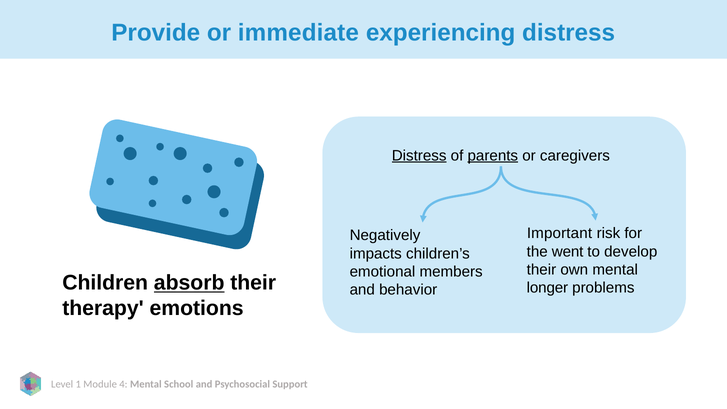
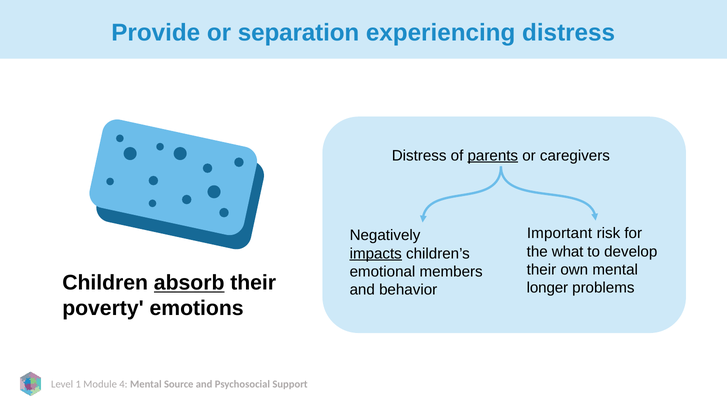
immediate: immediate -> separation (299, 33)
Distress underline: present -> none (419, 156)
went: went -> what (568, 252)
impacts underline: none -> present (376, 253)
therapy: therapy -> poverty (103, 308)
School: School -> Source (179, 384)
